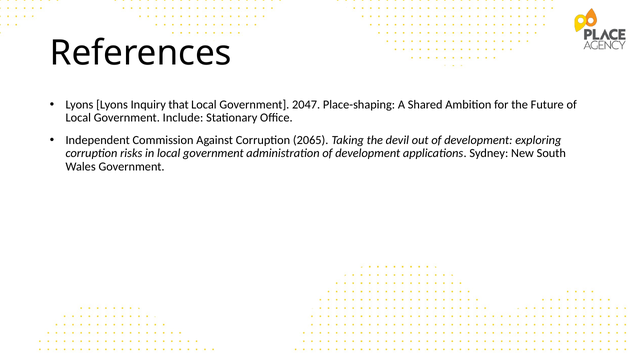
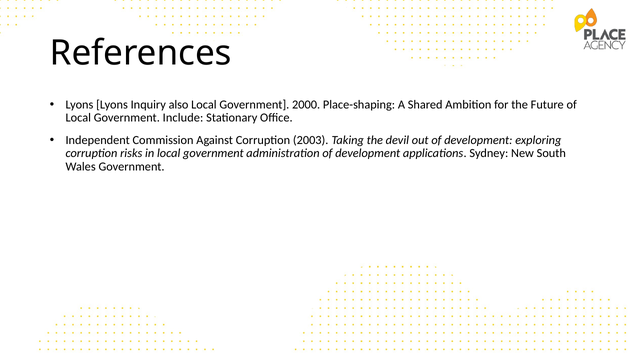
that: that -> also (179, 104)
2047: 2047 -> 2000 (306, 104)
2065: 2065 -> 2003 (311, 140)
